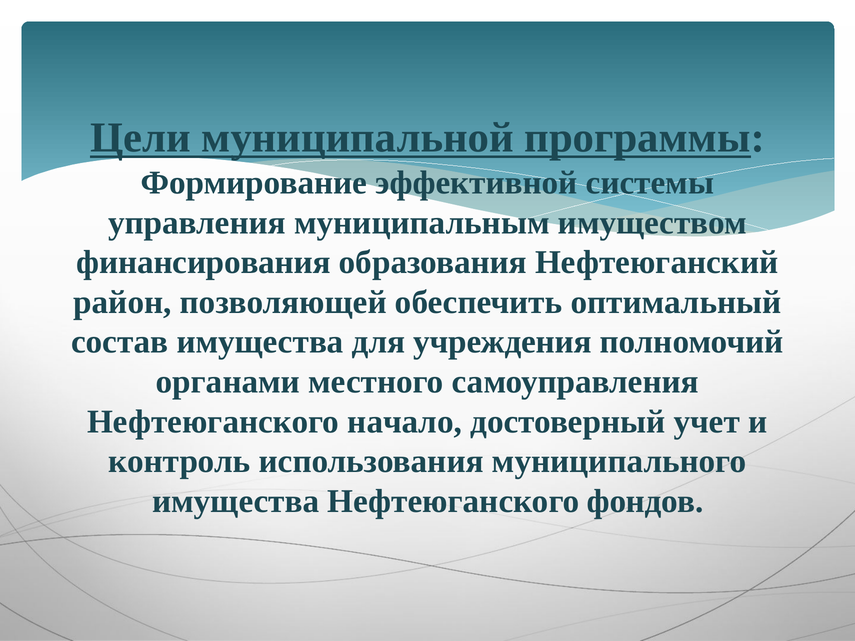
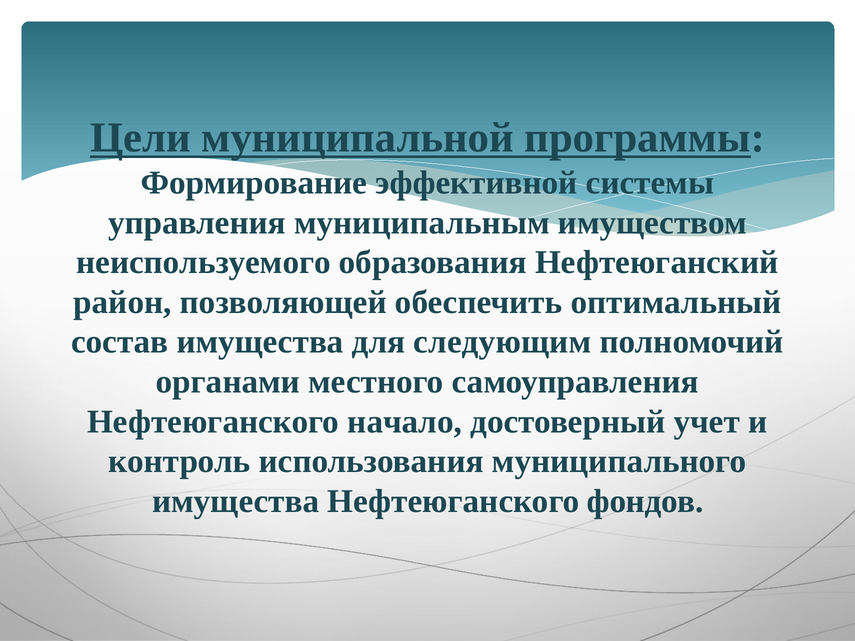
финансирования: финансирования -> неиспользуемого (204, 262)
учреждения: учреждения -> следующим (502, 342)
